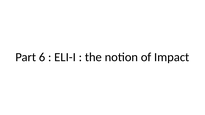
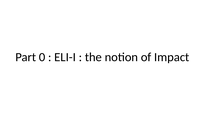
6: 6 -> 0 (42, 57)
